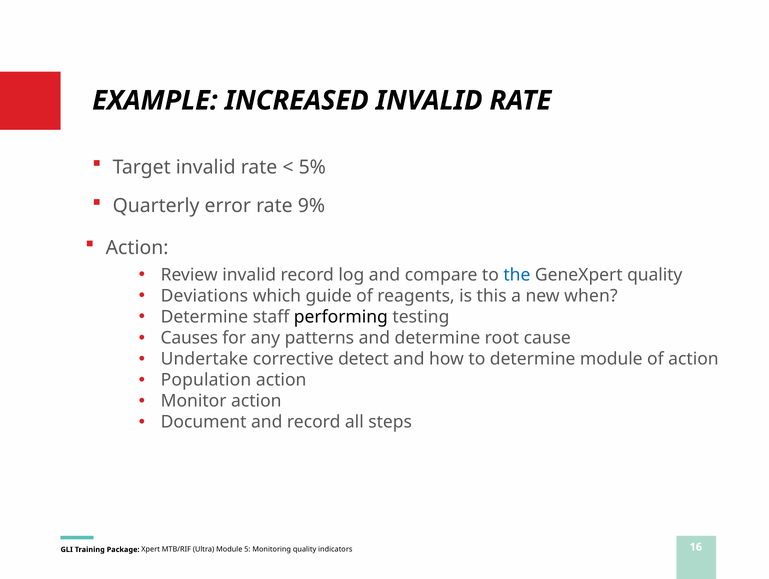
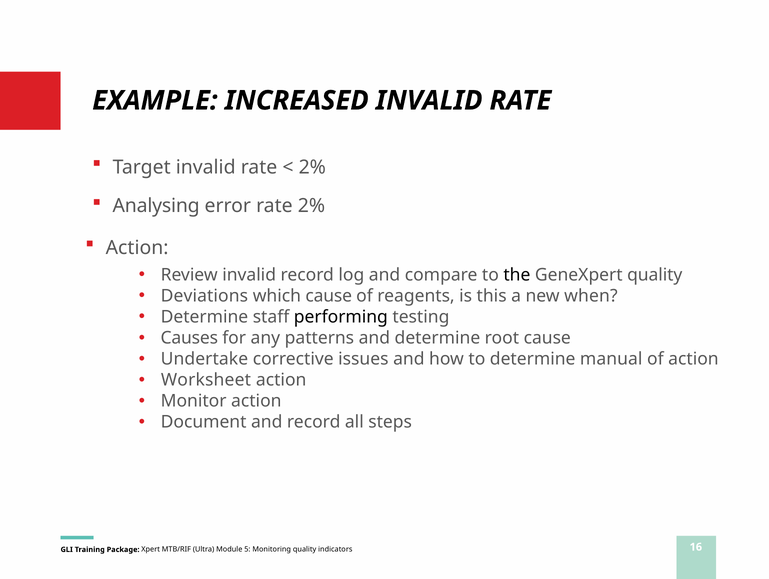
5%: 5% -> 2% (312, 167)
Quarterly: Quarterly -> Analysing (156, 206)
rate 9%: 9% -> 2% (311, 206)
the colour: blue -> black (517, 275)
which guide: guide -> cause (329, 296)
detect: detect -> issues (363, 359)
determine module: module -> manual (611, 359)
Population: Population -> Worksheet (206, 380)
